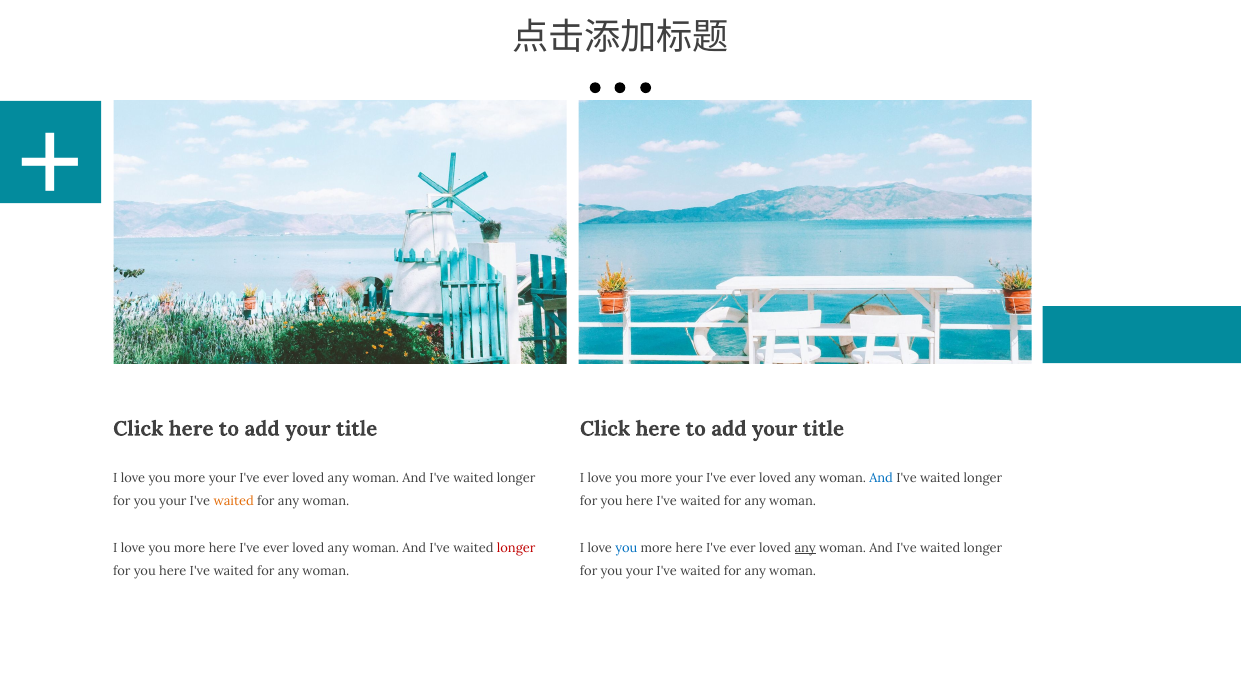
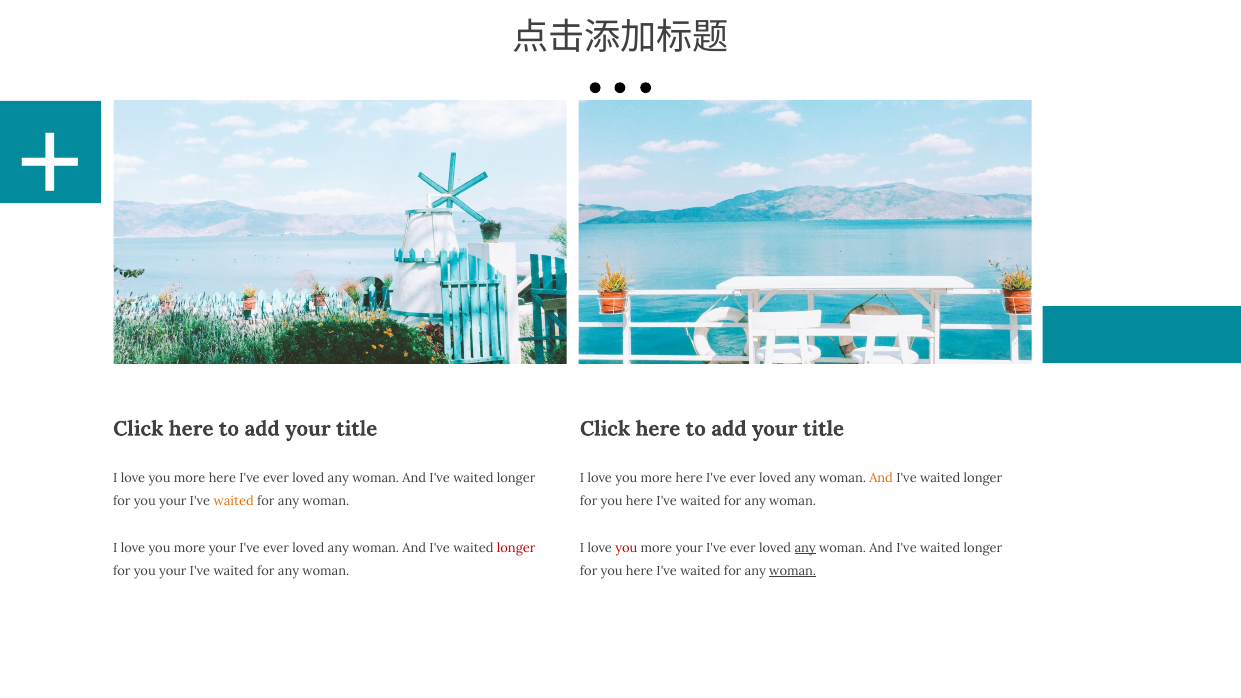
your: your -> here (222, 478)
your: your -> here (689, 478)
And colour: blue -> orange (881, 478)
here: here -> your (222, 548)
you colour: blue -> red (626, 548)
here: here -> your (689, 548)
here: here -> your (173, 571)
your: your -> here (640, 571)
woman underline: none -> present (793, 571)
